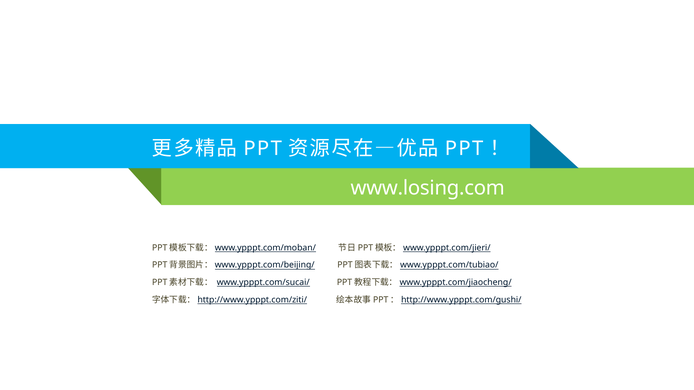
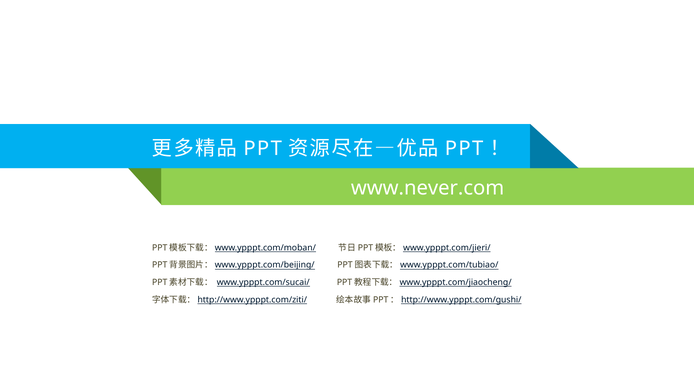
www.losing.com: www.losing.com -> www.never.com (428, 188)
